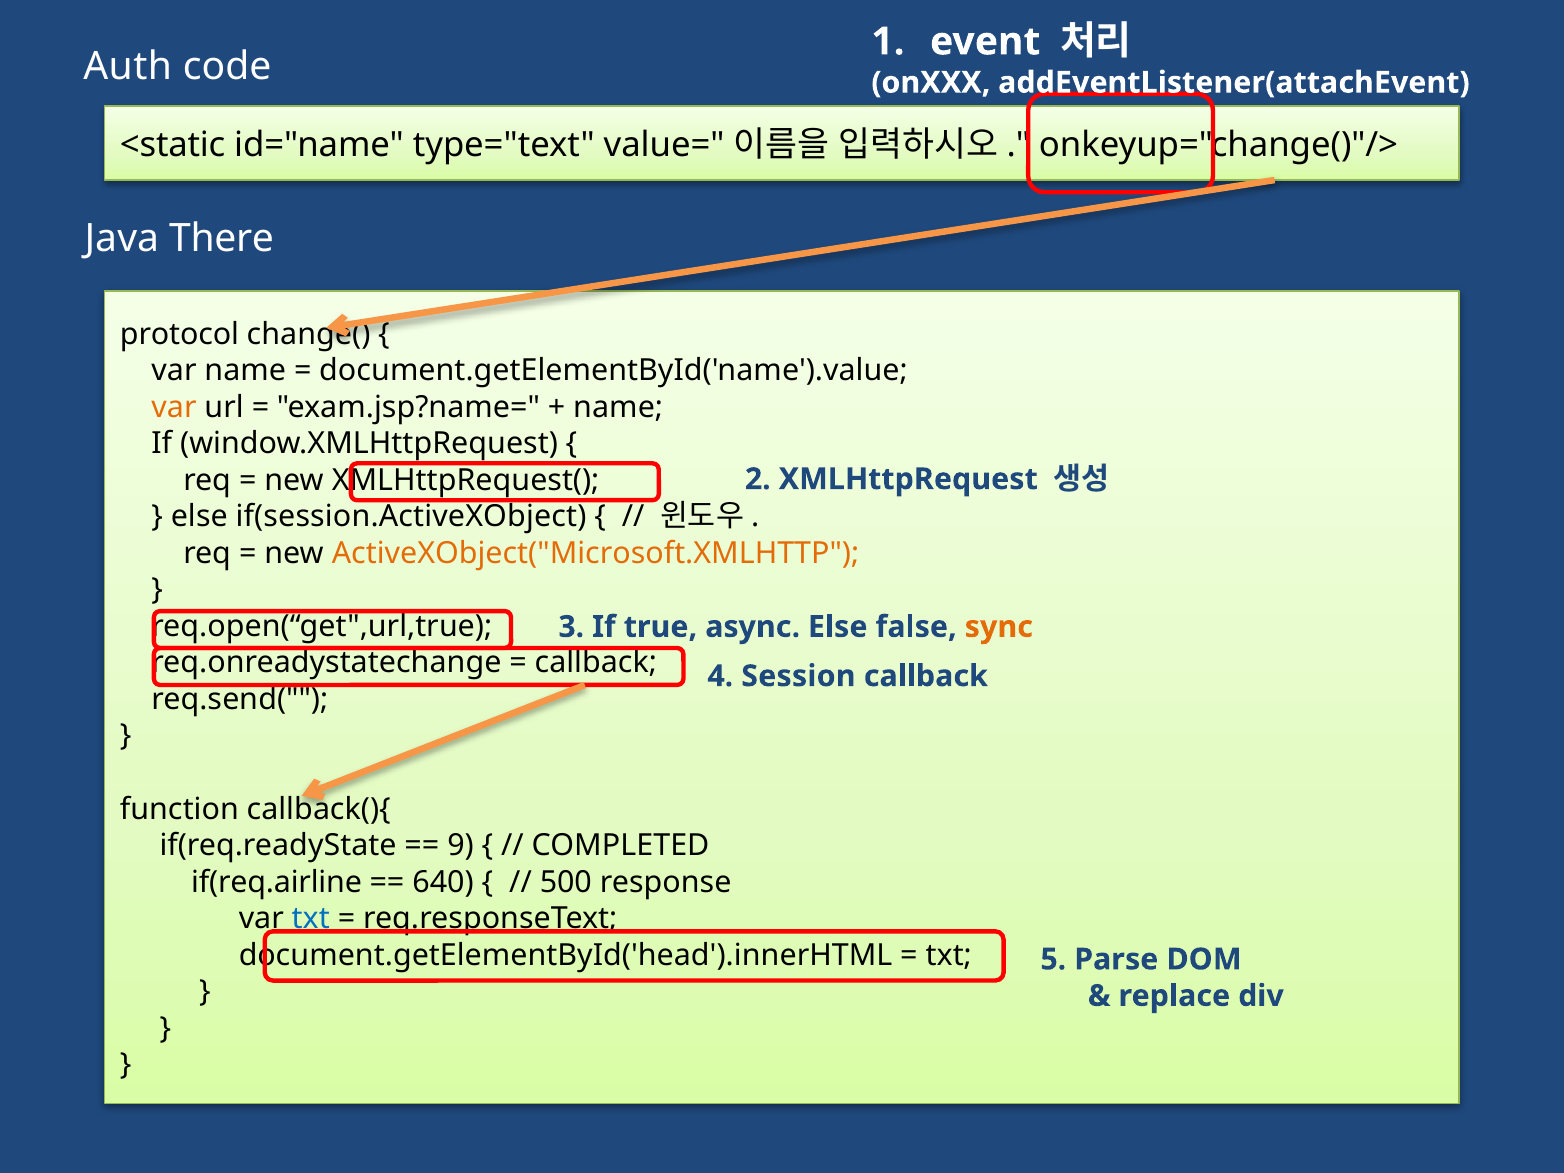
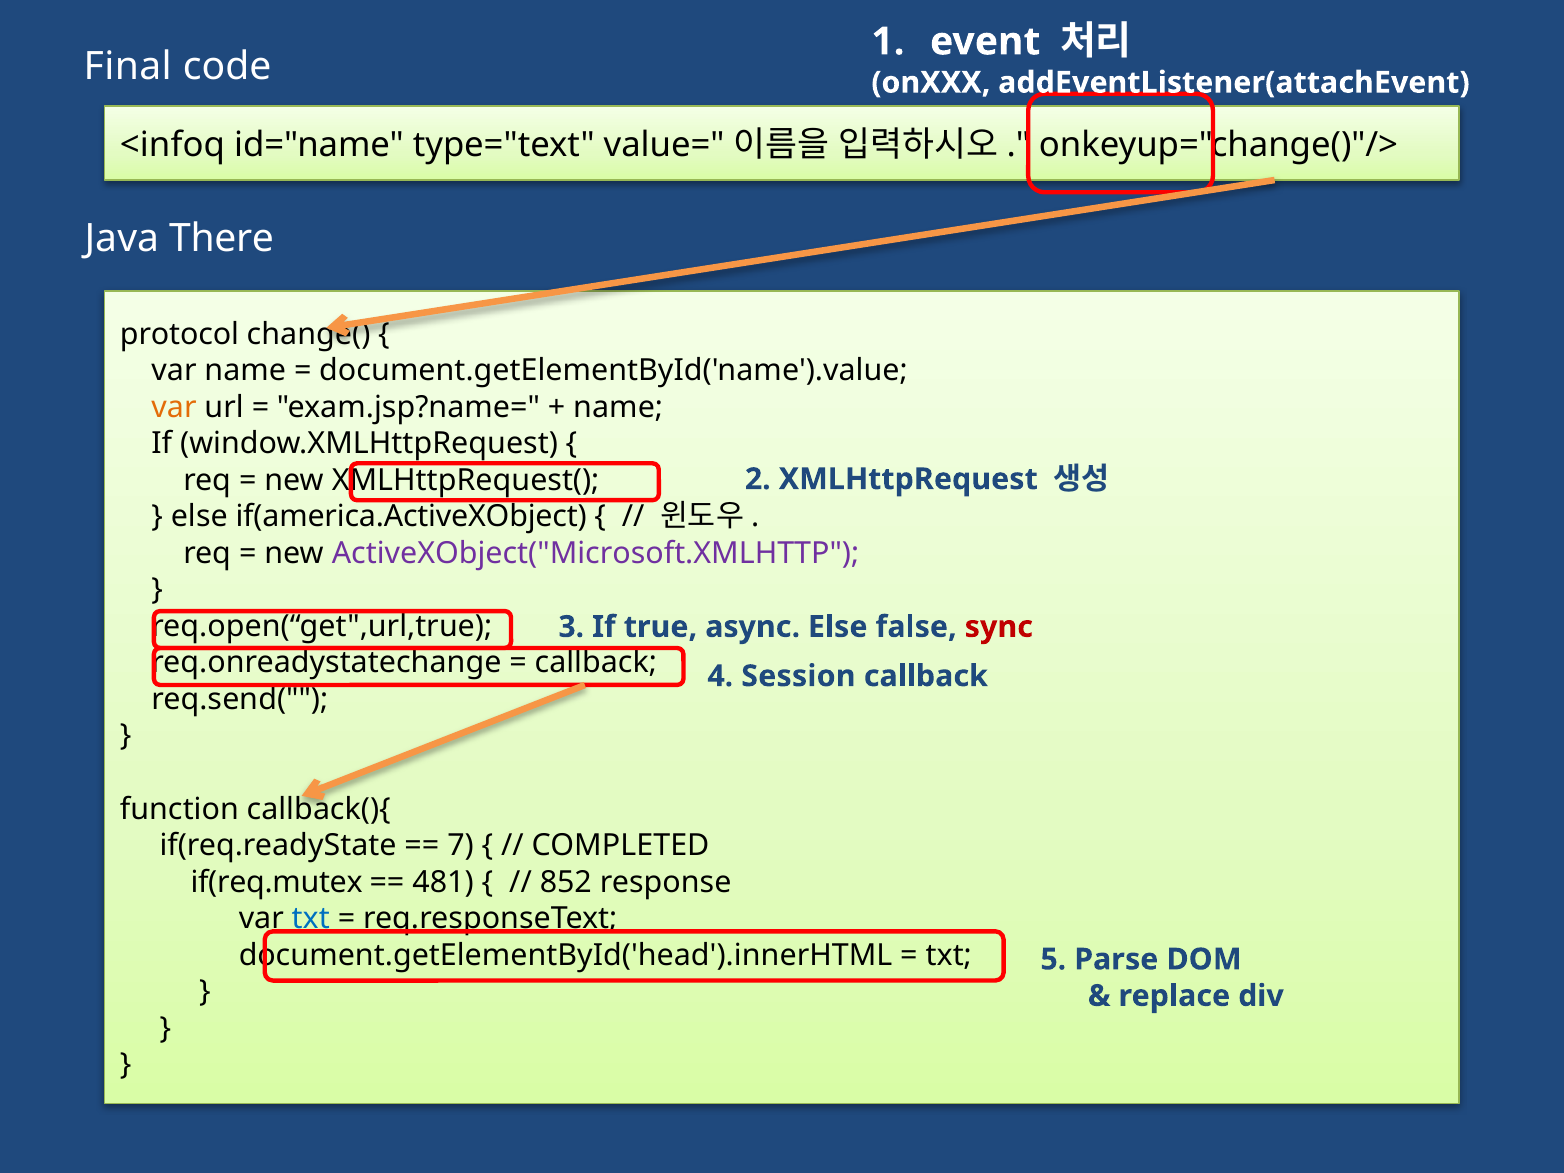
Auth: Auth -> Final (128, 66)
<static: <static -> <infoq (173, 145)
if(session.ActiveXObject: if(session.ActiveXObject -> if(america.ActiveXObject (411, 517)
ActiveXObject("Microsoft.XMLHTTP colour: orange -> purple (596, 553)
sync colour: orange -> red (999, 627)
9: 9 -> 7 (461, 845)
if(req.airline: if(req.airline -> if(req.mutex (277, 882)
640: 640 -> 481 (443, 882)
500: 500 -> 852 (566, 882)
